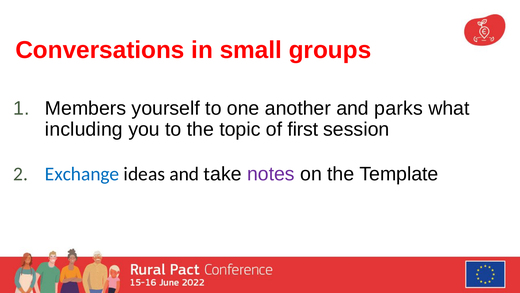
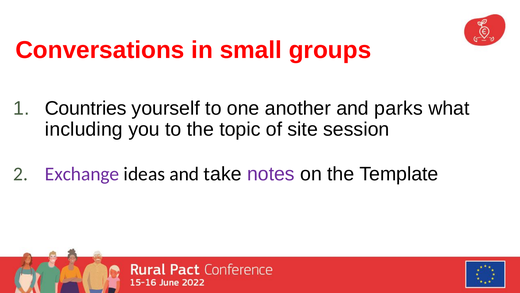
Members: Members -> Countries (86, 108)
first: first -> site (303, 129)
Exchange colour: blue -> purple (82, 174)
